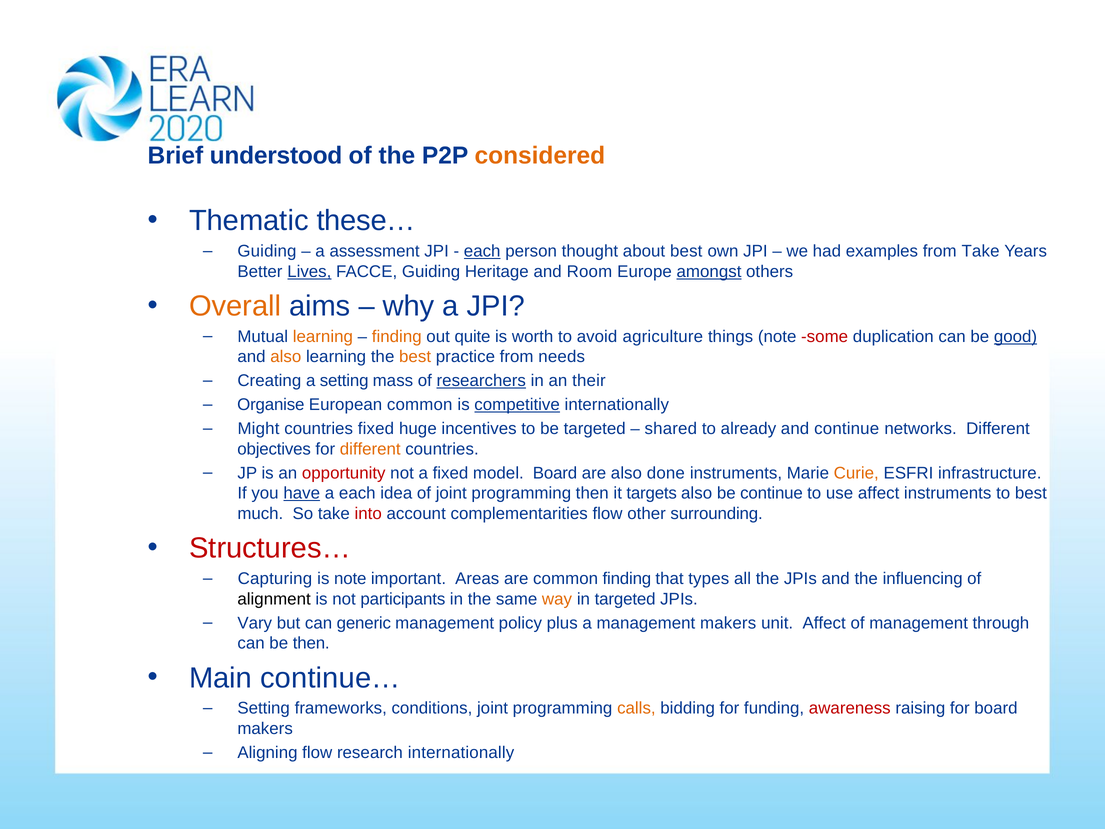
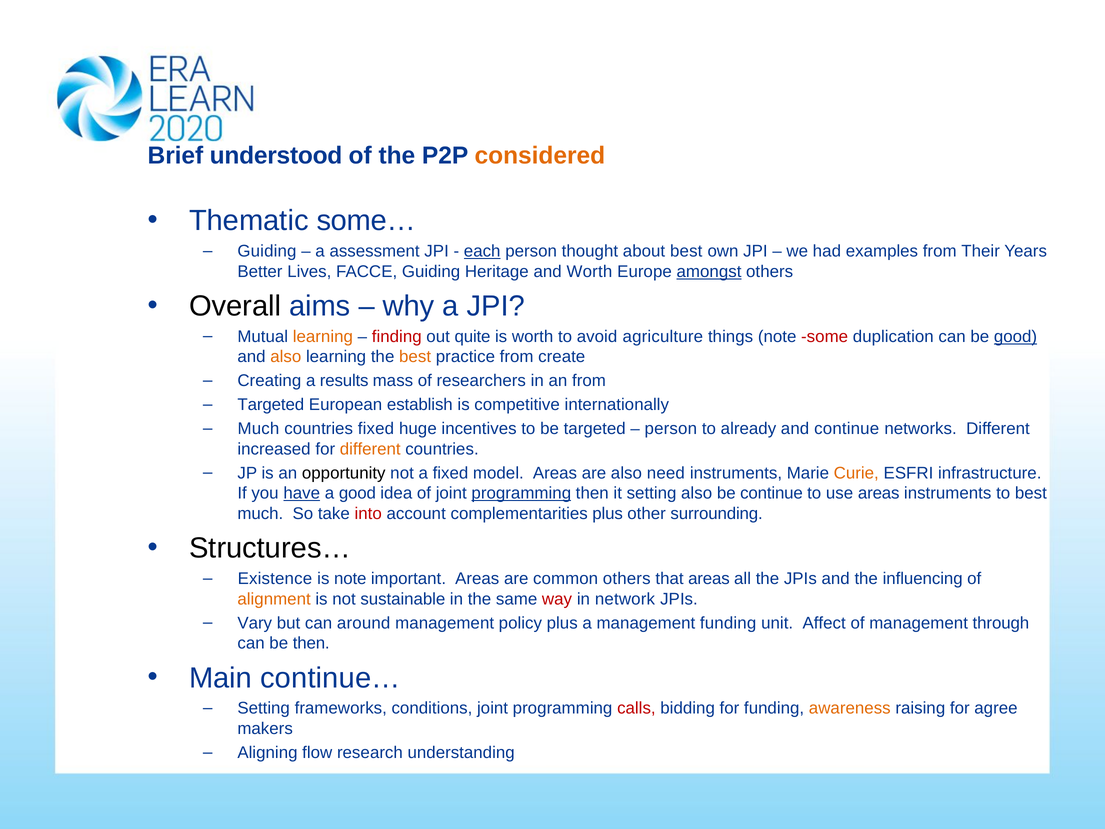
these…: these… -> some… (366, 221)
from Take: Take -> Their (981, 251)
Lives underline: present -> none (309, 271)
and Room: Room -> Worth (589, 271)
Overall colour: orange -> black (235, 306)
finding colour: orange -> red (397, 337)
needs: needs -> create (562, 357)
a setting: setting -> results (344, 381)
researchers underline: present -> none (481, 381)
an their: their -> from (589, 381)
Organise: Organise -> Targeted (271, 405)
European common: common -> establish (420, 405)
competitive underline: present -> none (517, 405)
Might: Might -> Much (258, 429)
shared: shared -> person (671, 429)
objectives: objectives -> increased (274, 449)
opportunity colour: red -> black (344, 473)
model Board: Board -> Areas (555, 473)
done: done -> need (666, 473)
a each: each -> good (357, 493)
programming underline: none -> present (521, 493)
it targets: targets -> setting (652, 493)
use affect: affect -> areas (879, 493)
complementarities flow: flow -> plus (608, 514)
Structures… colour: red -> black (270, 548)
Capturing: Capturing -> Existence (275, 579)
common finding: finding -> others (627, 579)
that types: types -> areas (709, 579)
alignment colour: black -> orange (274, 599)
participants: participants -> sustainable (403, 599)
way colour: orange -> red (557, 599)
in targeted: targeted -> network (625, 599)
generic: generic -> around (364, 623)
management makers: makers -> funding (728, 623)
calls colour: orange -> red (636, 708)
awareness colour: red -> orange (850, 708)
for board: board -> agree (996, 708)
research internationally: internationally -> understanding (461, 752)
